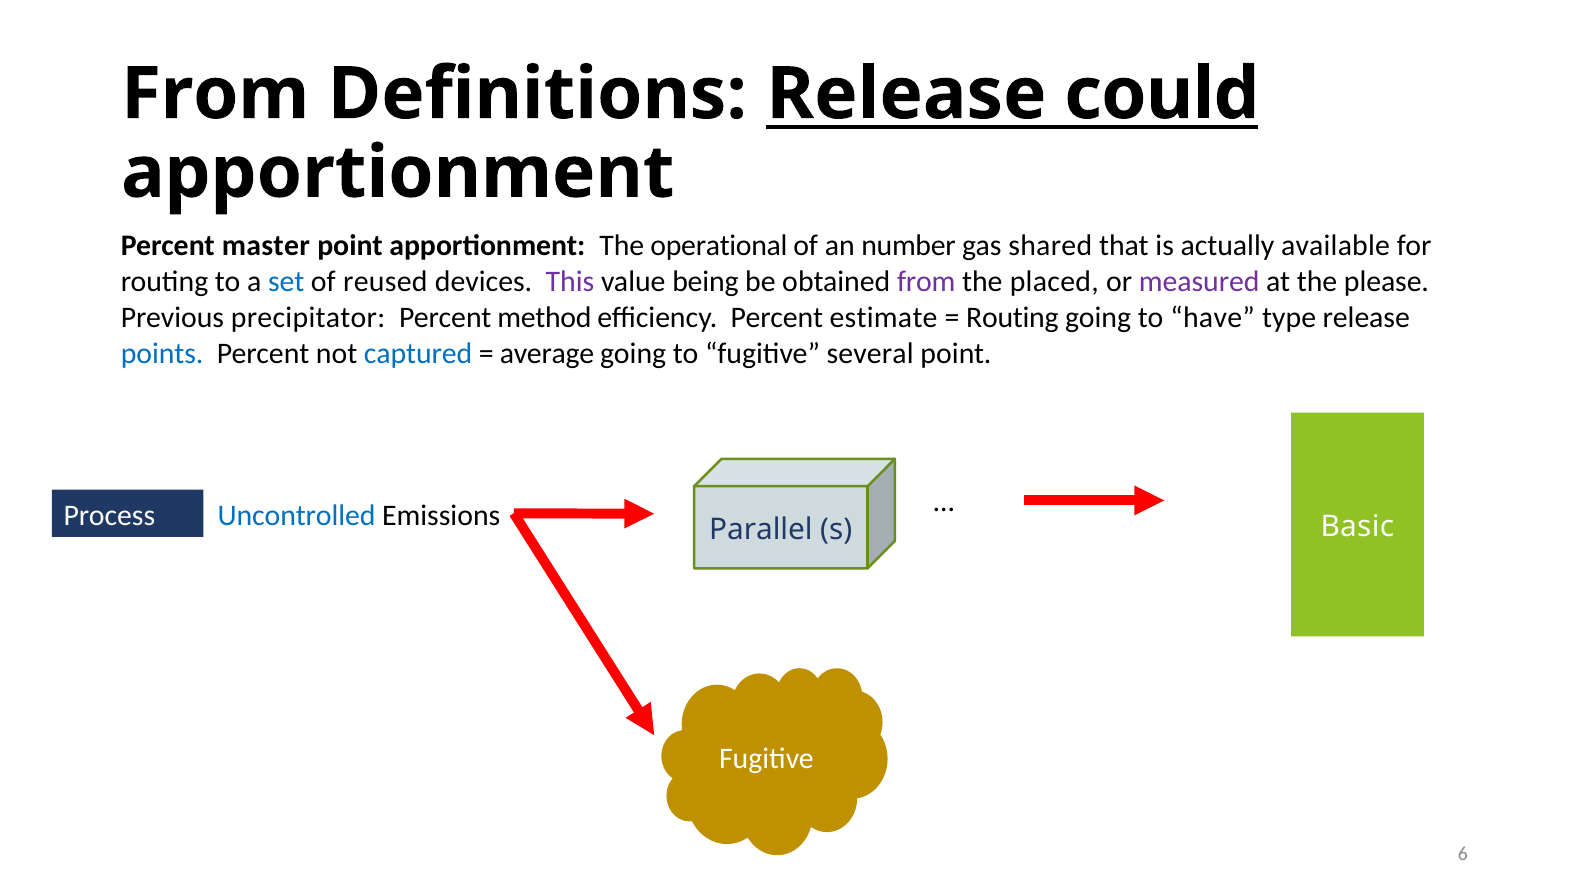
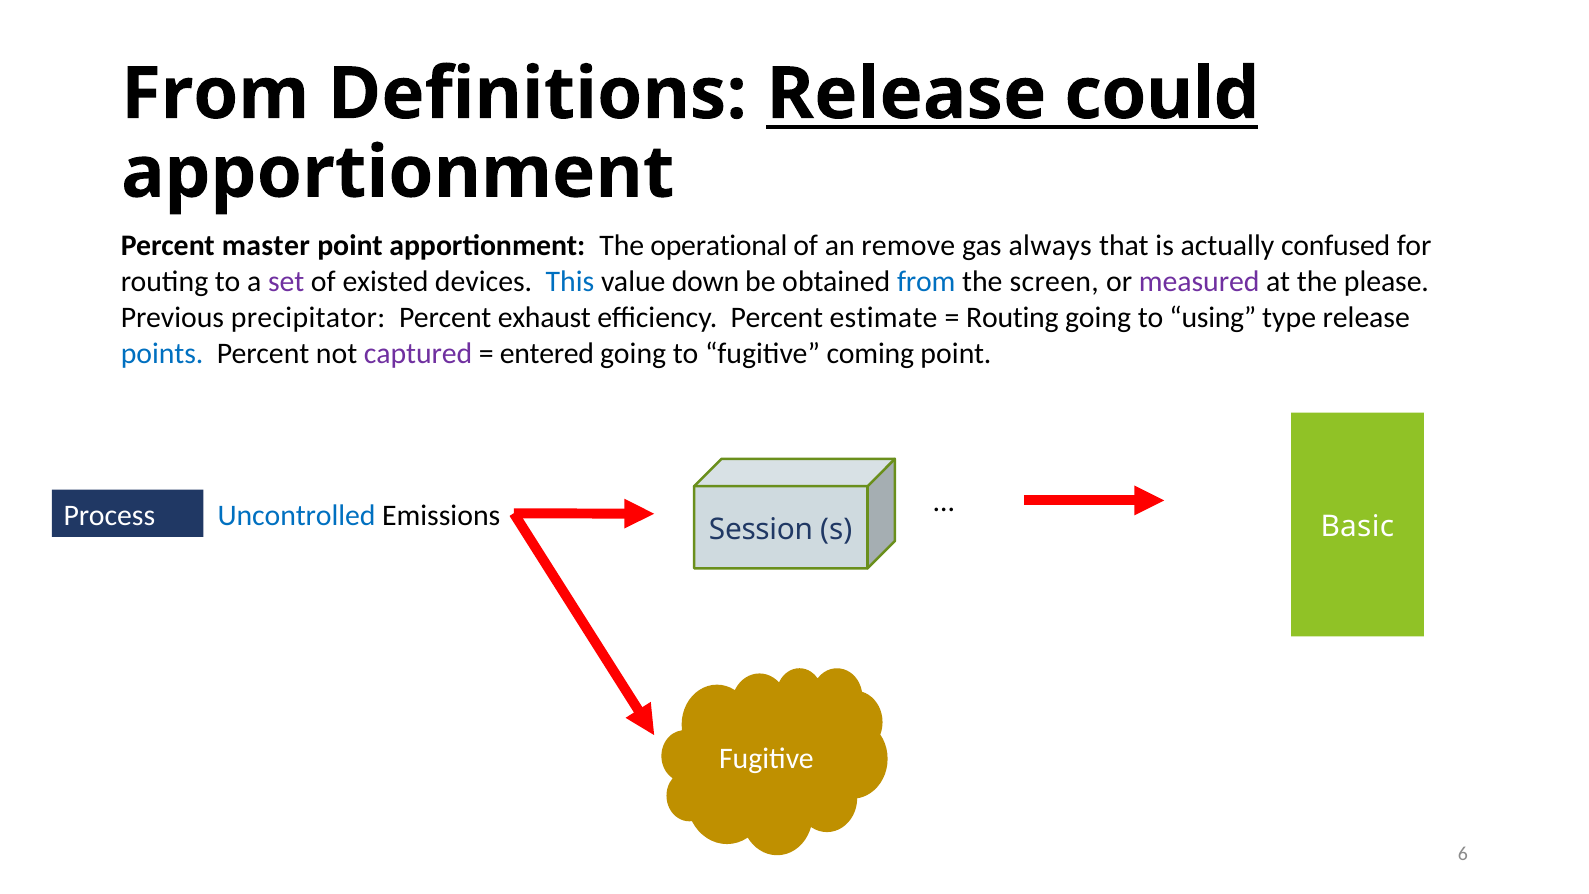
number: number -> remove (908, 246)
shared: shared -> always (1050, 246)
available: available -> confused (1336, 246)
set colour: blue -> purple (286, 282)
reused: reused -> existed (385, 282)
This colour: purple -> blue (570, 282)
being: being -> down (705, 282)
from colour: purple -> blue (926, 282)
placed: placed -> screen (1054, 282)
method: method -> exhaust (544, 318)
have: have -> using (1213, 318)
captured colour: blue -> purple (418, 353)
average: average -> entered (547, 353)
several: several -> coming (870, 353)
Parallel: Parallel -> Session (761, 529)
